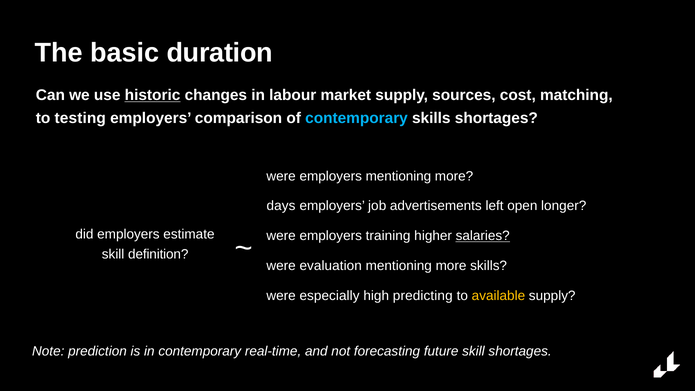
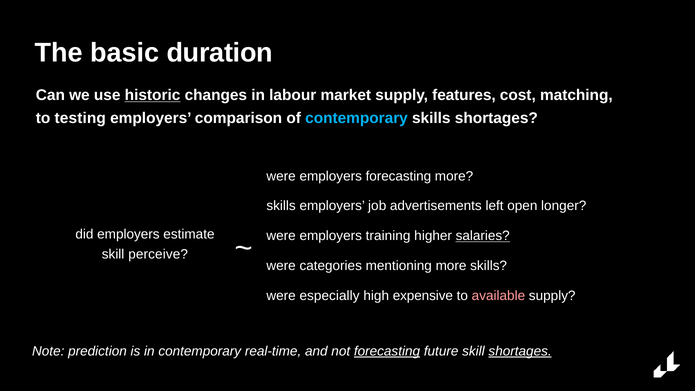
sources: sources -> features (464, 95)
employers mentioning: mentioning -> forecasting (398, 176)
days: days -> skills (281, 206)
definition: definition -> perceive (158, 254)
evaluation: evaluation -> categories (331, 266)
predicting: predicting -> expensive (423, 296)
available colour: yellow -> pink (498, 296)
forecasting underline: none -> present (387, 351)
shortages underline: none -> present (520, 351)
